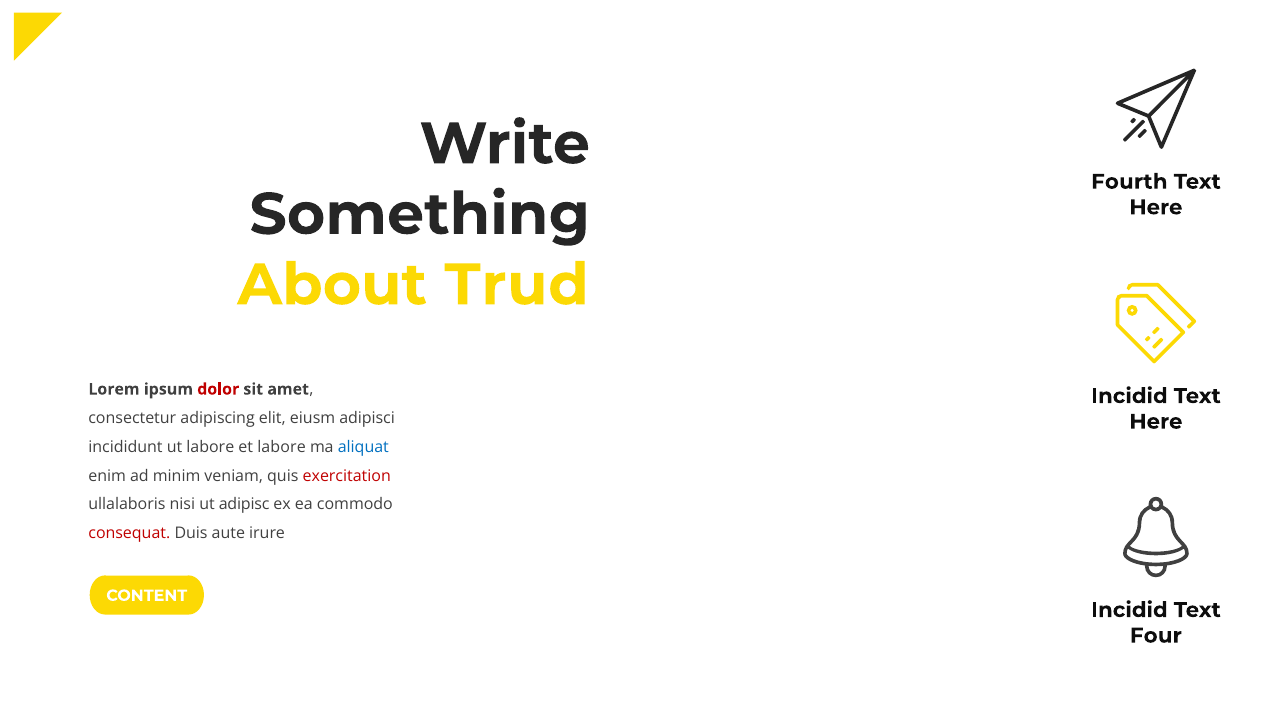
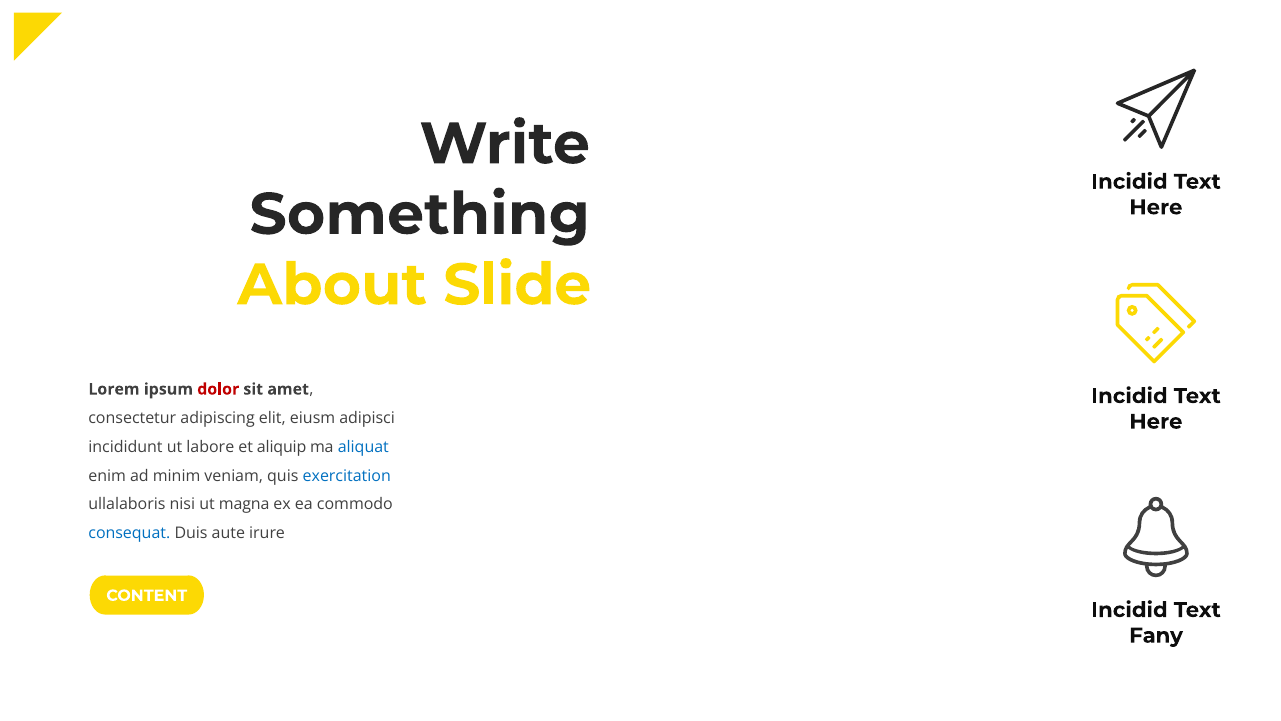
Fourth: Fourth -> Incidid (1129, 182)
Trud: Trud -> Slide (517, 285)
et labore: labore -> aliquip (282, 447)
exercitation colour: red -> blue (347, 475)
adipisc: adipisc -> magna (244, 504)
consequat colour: red -> blue (129, 533)
Four: Four -> Fany (1156, 635)
